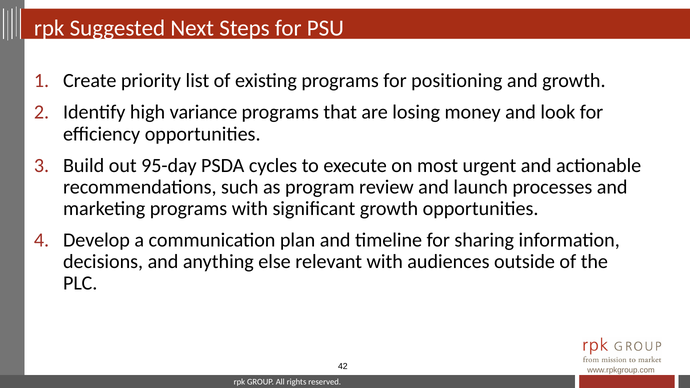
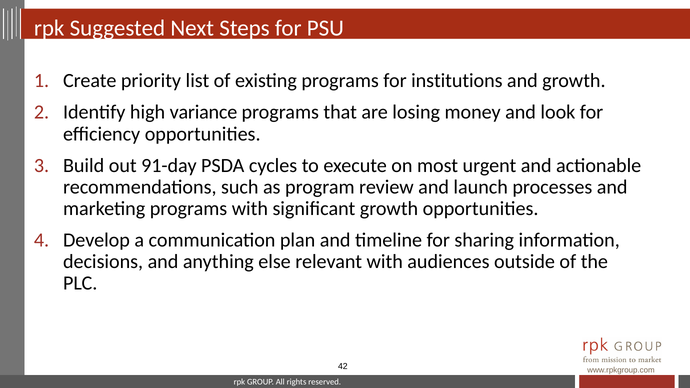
positioning: positioning -> institutions (457, 81)
95-day: 95-day -> 91-day (169, 166)
